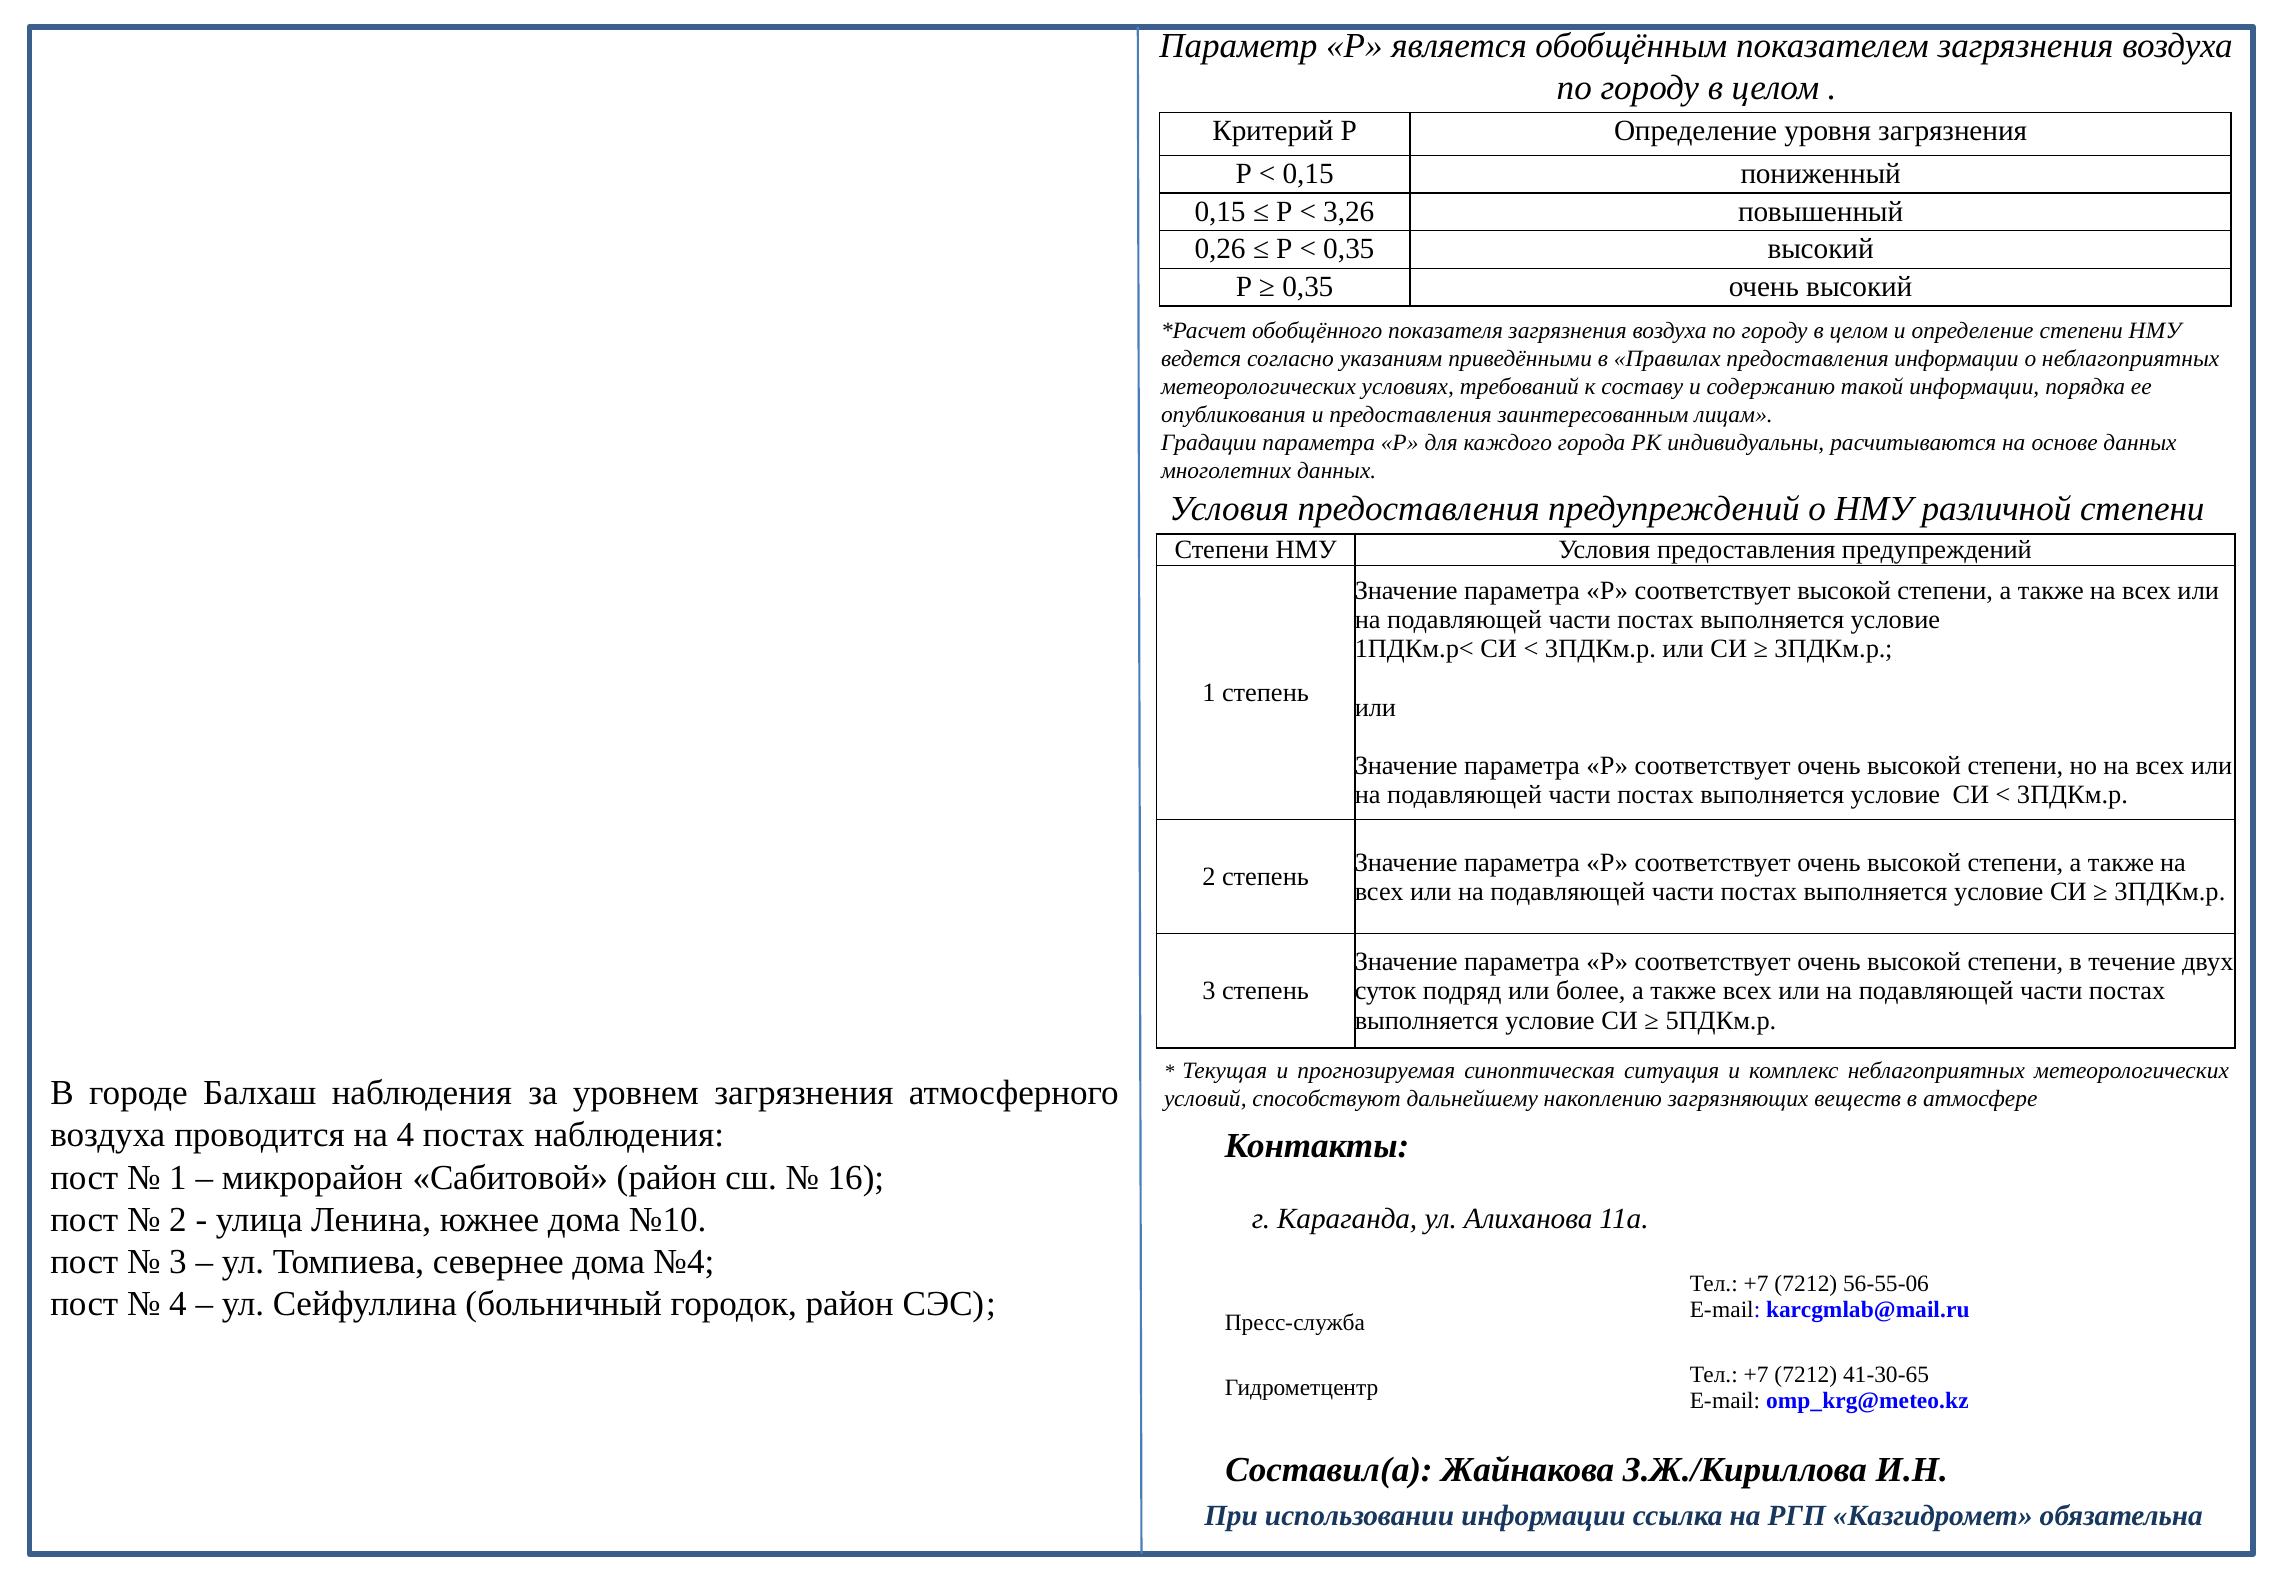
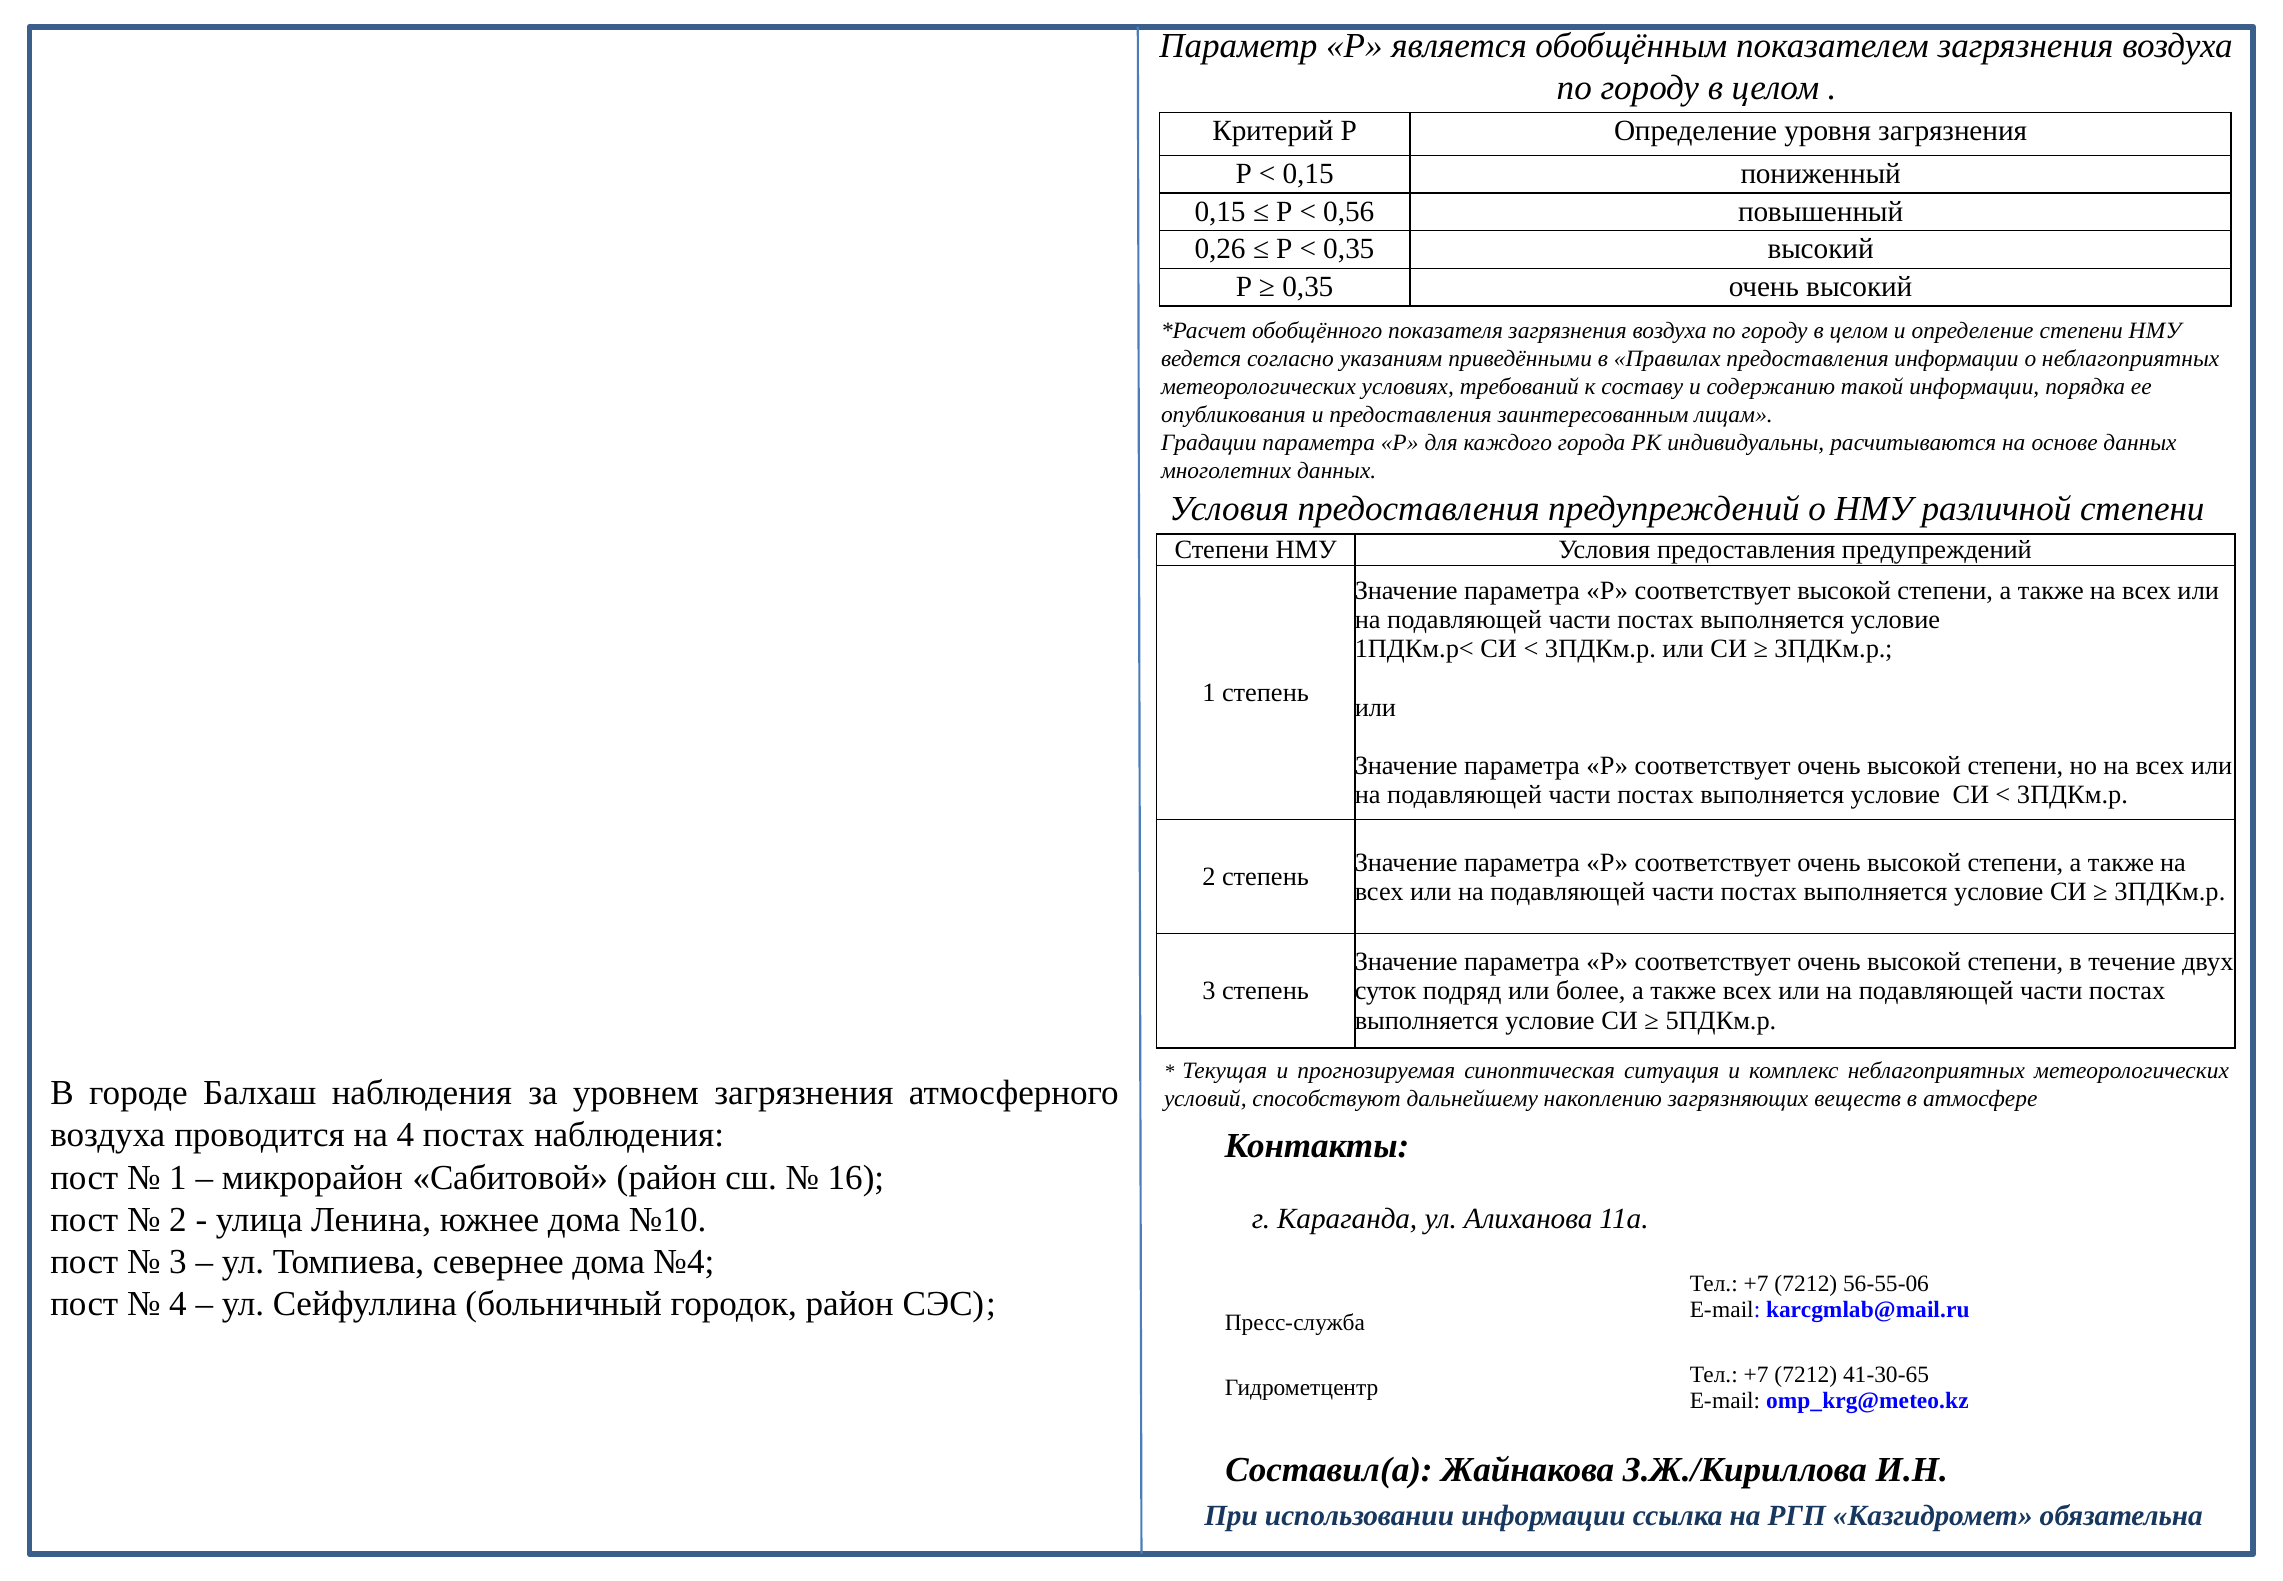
3,26: 3,26 -> 0,56 (1349, 212)
